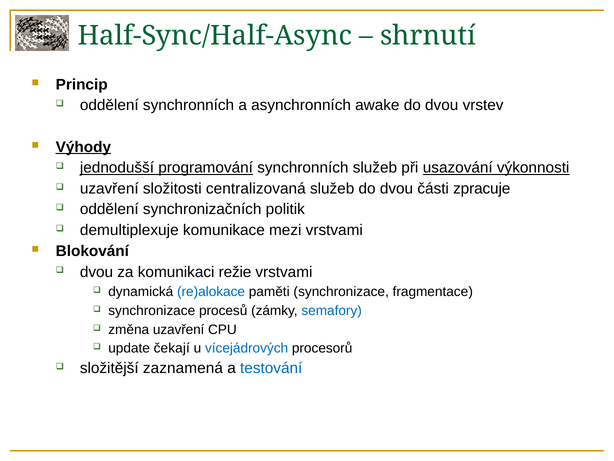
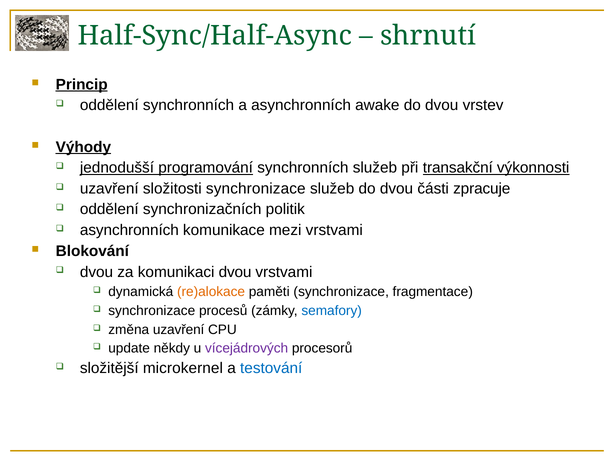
Princip underline: none -> present (82, 84)
usazování: usazování -> transakční (458, 168)
složitosti centralizovaná: centralizovaná -> synchronizace (256, 188)
demultiplexuje: demultiplexuje -> asynchronních (129, 230)
komunikaci režie: režie -> dvou (235, 272)
re)alokace colour: blue -> orange (211, 292)
čekají: čekají -> někdy (172, 348)
vícejádrových colour: blue -> purple (247, 348)
zaznamená: zaznamená -> microkernel (183, 368)
